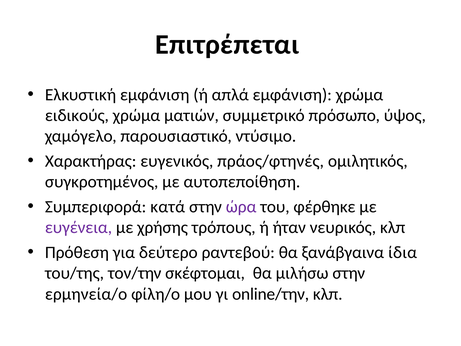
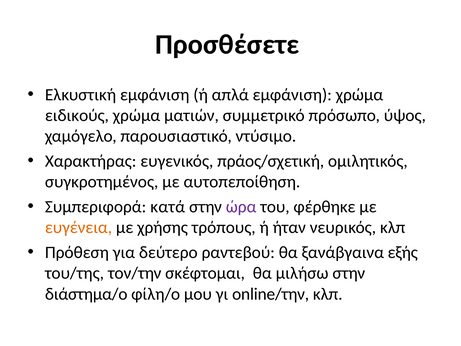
Επιτρέπεται: Επιτρέπεται -> Προσθέσετε (227, 45)
πράος/φτηνές: πράος/φτηνές -> πράος/σχετική (271, 161)
ευγένεια colour: purple -> orange (79, 227)
ίδια: ίδια -> εξής (403, 252)
ερμηνεία/ο: ερμηνεία/ο -> διάστημα/ο (86, 294)
